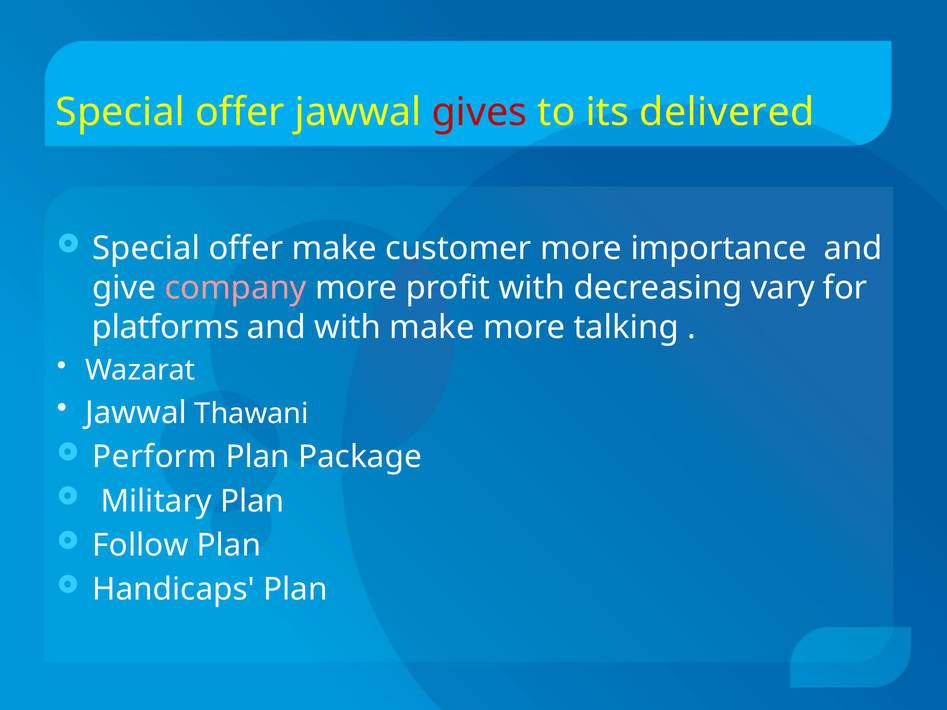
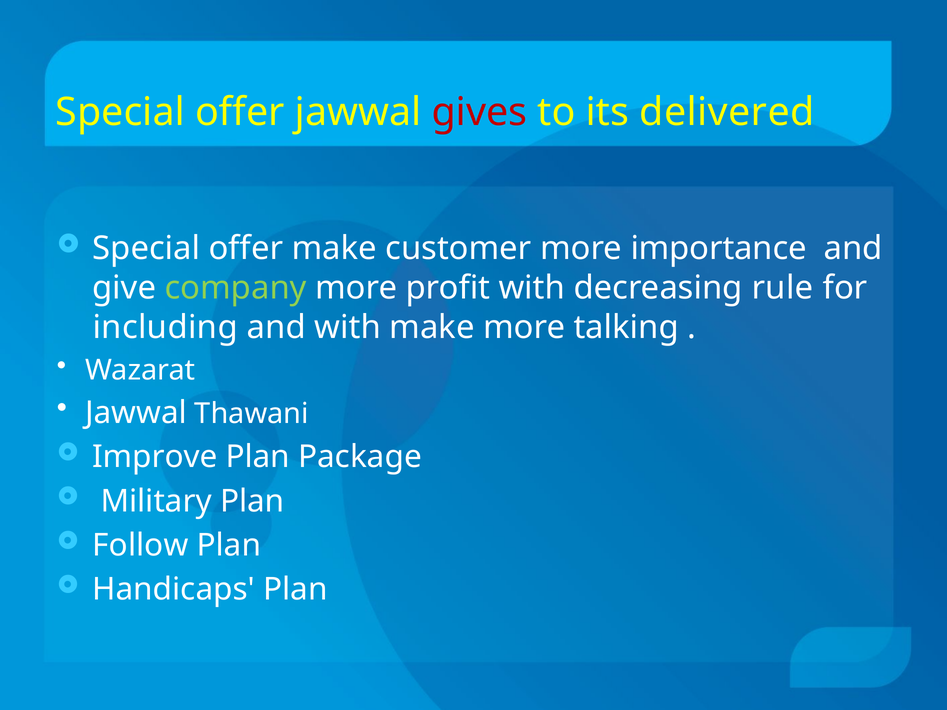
company colour: pink -> light green (236, 288)
vary: vary -> rule (783, 288)
platforms: platforms -> including (165, 328)
Perform: Perform -> Improve (155, 457)
